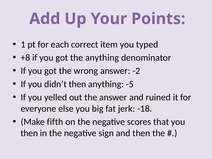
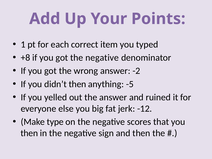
got the anything: anything -> negative (102, 58)
-18: -18 -> -12 (145, 109)
fifth: fifth -> type (55, 122)
